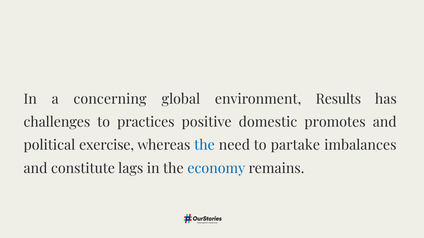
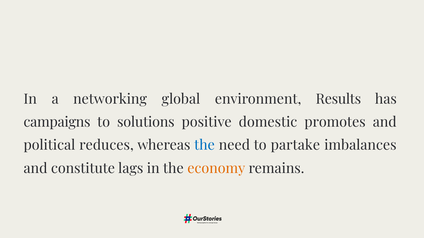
concerning: concerning -> networking (110, 99)
challenges: challenges -> campaigns (57, 122)
practices: practices -> solutions (146, 122)
exercise: exercise -> reduces (106, 146)
economy colour: blue -> orange (216, 169)
